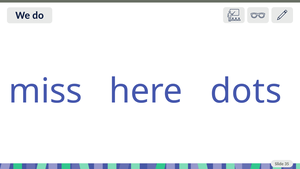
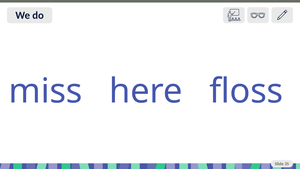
dots: dots -> floss (246, 91)
